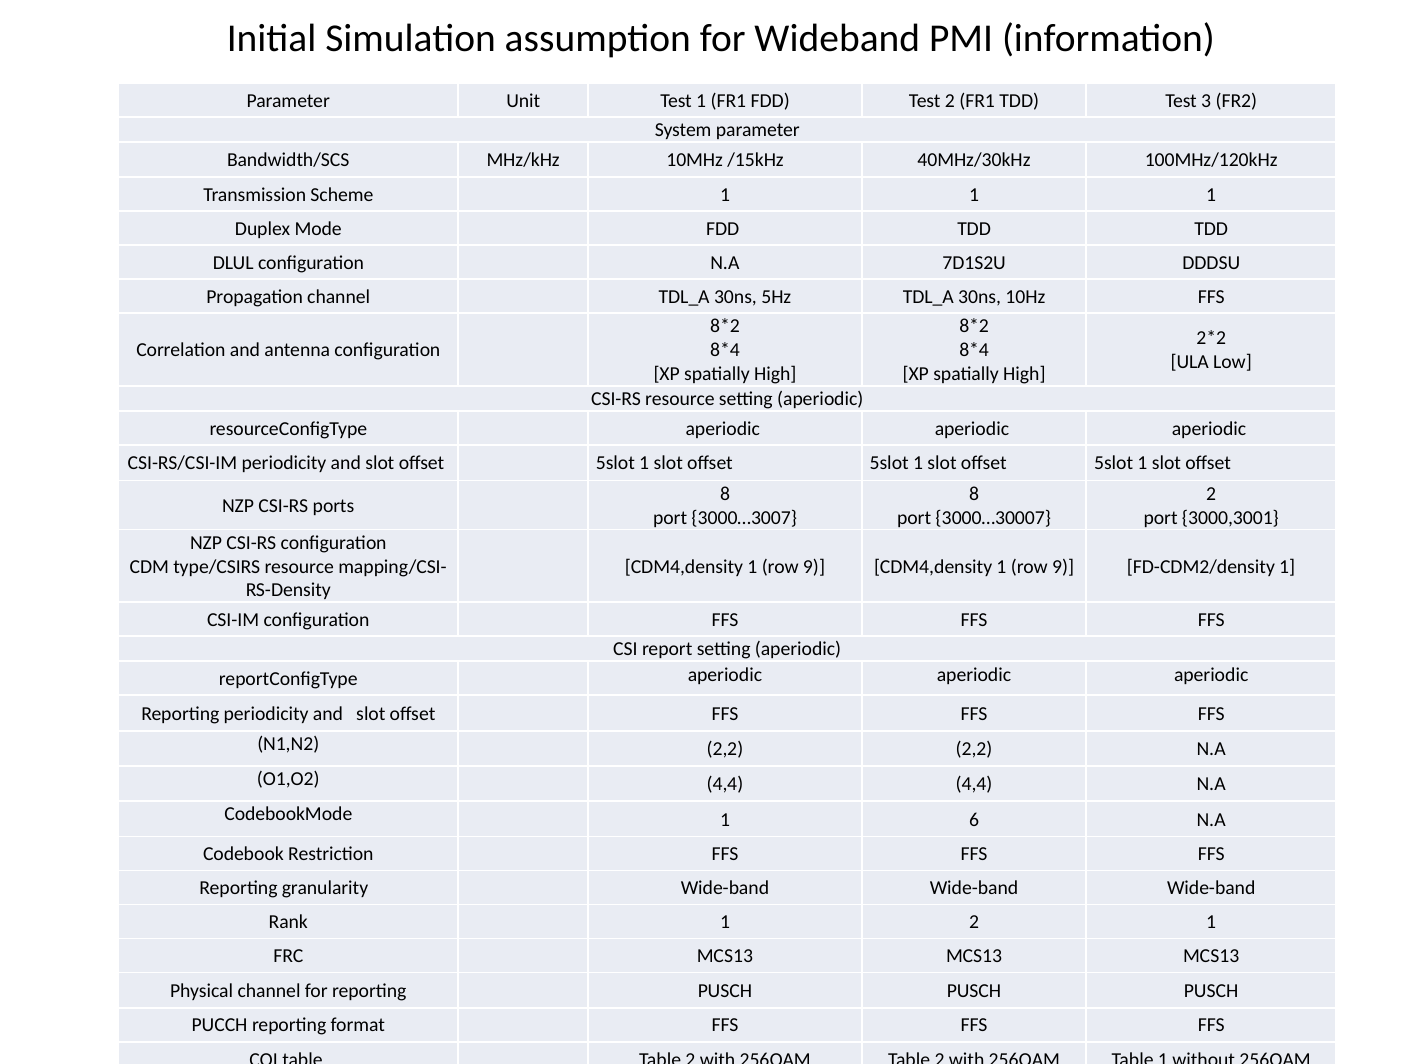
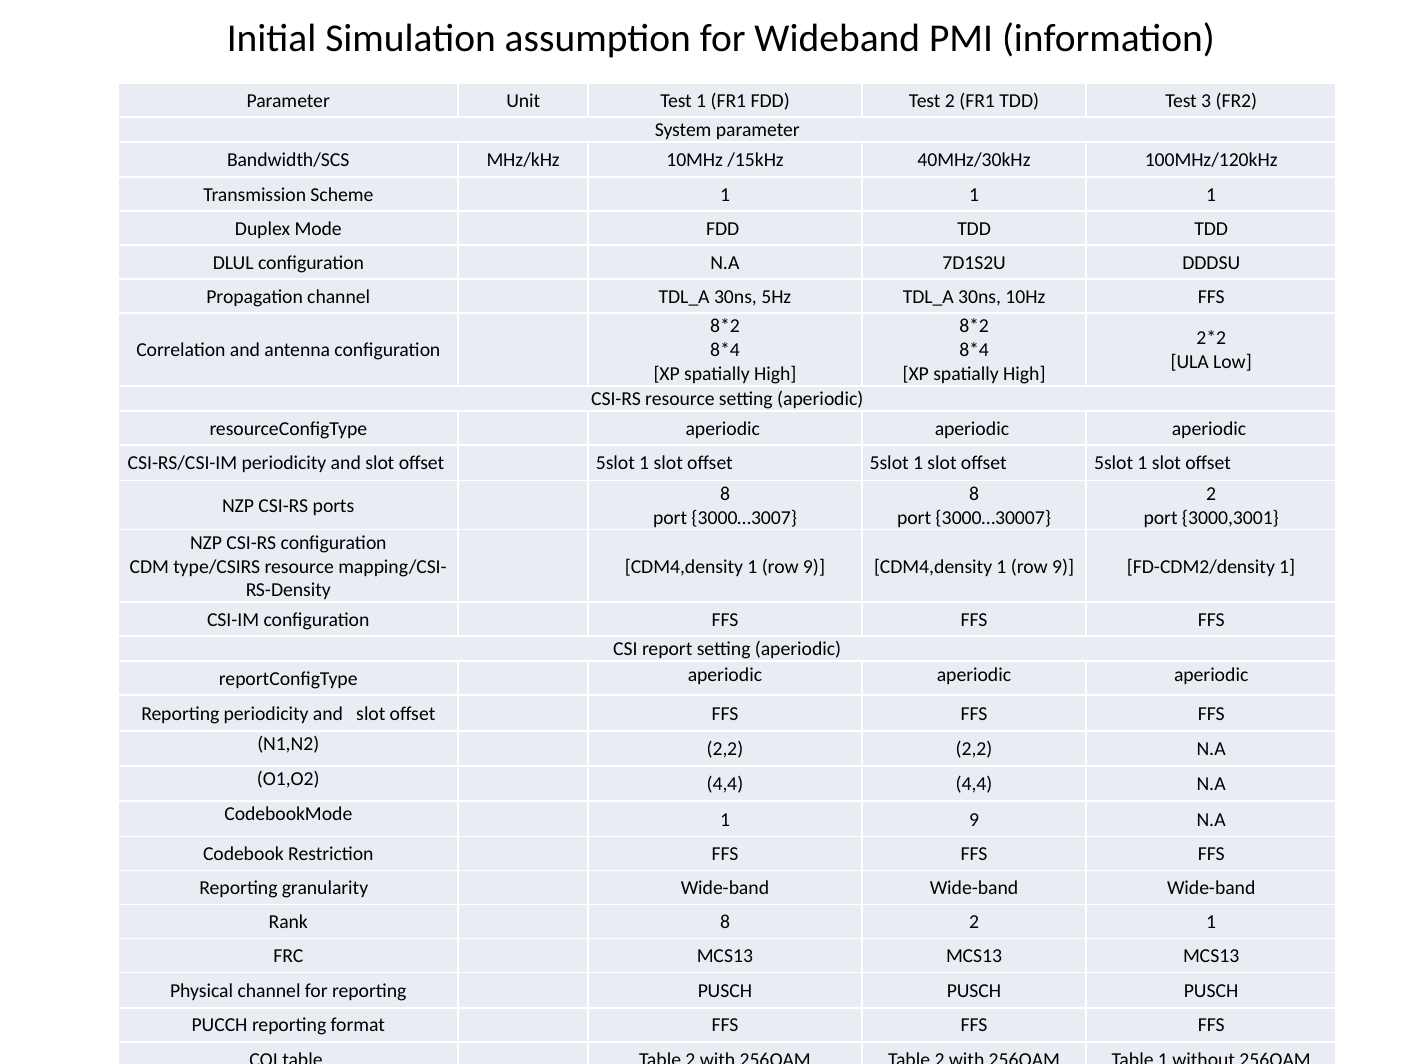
1 6: 6 -> 9 (974, 820)
Rank 1: 1 -> 8 (725, 922)
